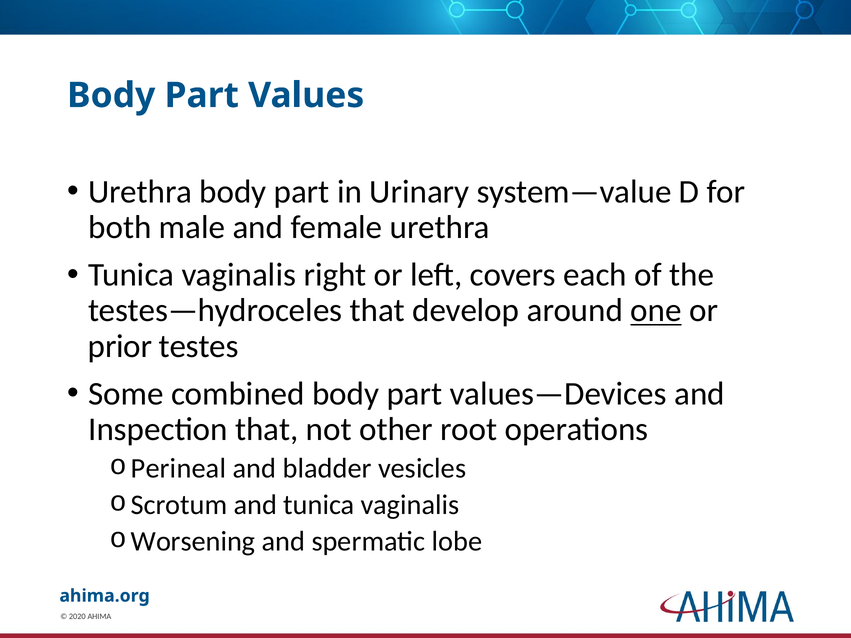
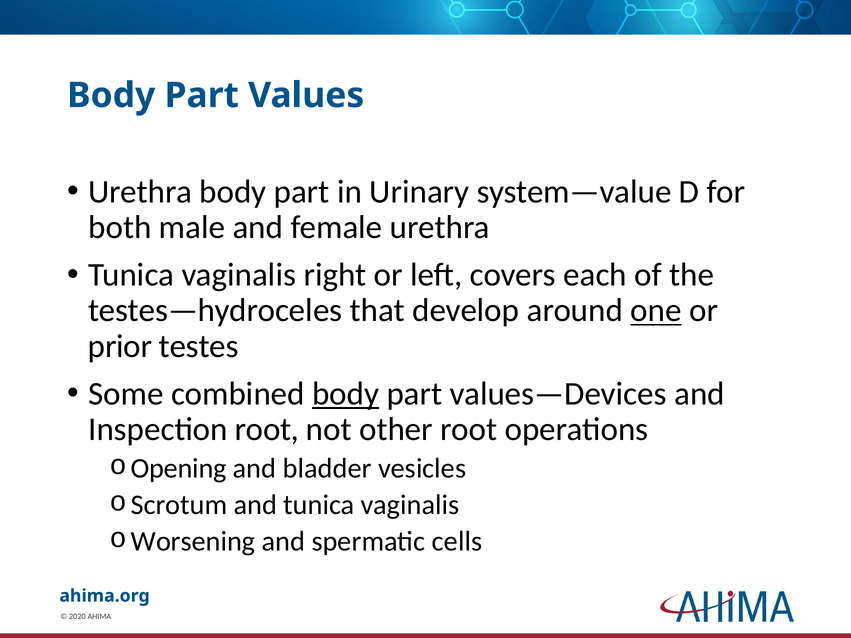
body underline: none -> present (346, 394)
Inspection that: that -> root (267, 430)
Perineal: Perineal -> Opening (179, 469)
lobe: lobe -> cells (457, 542)
